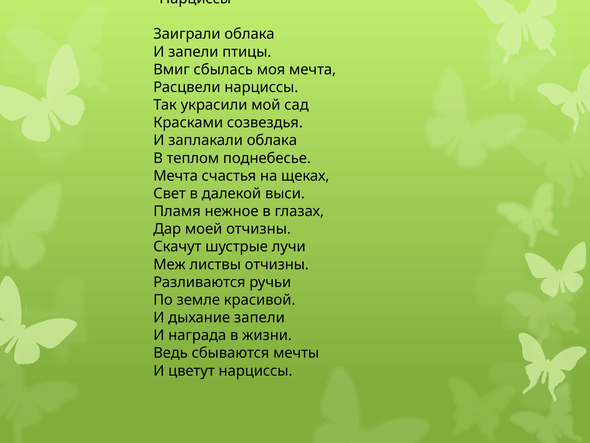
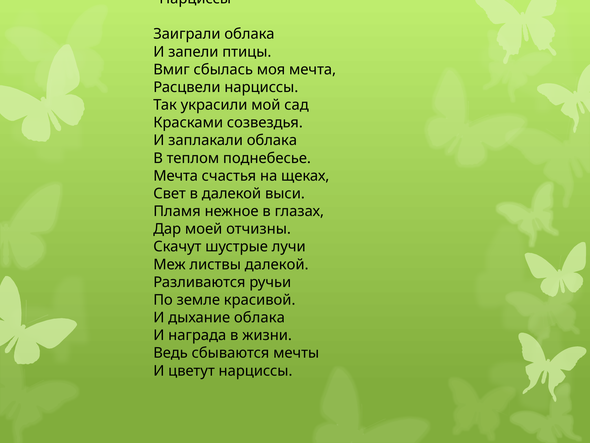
листвы отчизны: отчизны -> далекой (277, 264)
дыхание запели: запели -> облака (259, 317)
